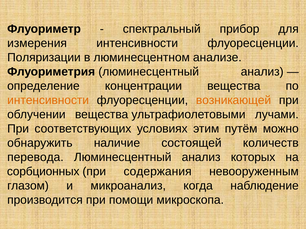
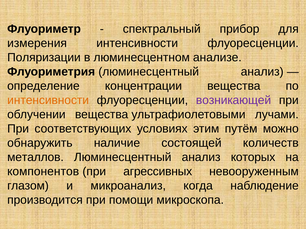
возникающей colour: orange -> purple (234, 100)
перевода: перевода -> металлов (35, 158)
сорбционных: сорбционных -> компонентов (43, 172)
содержания: содержания -> агрессивных (158, 172)
